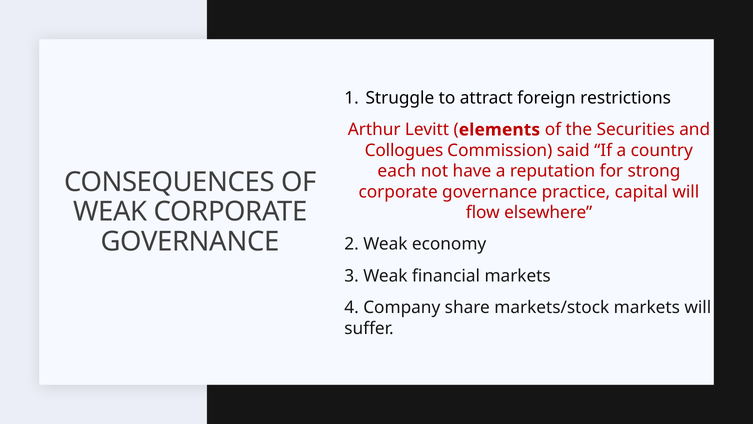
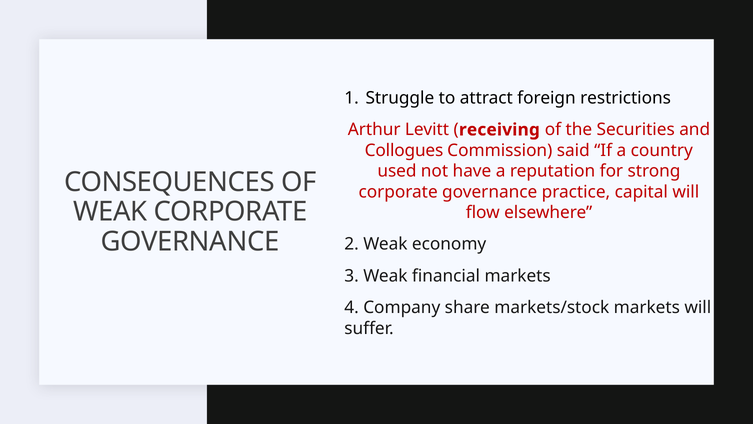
elements: elements -> receiving (499, 130)
each: each -> used (397, 171)
